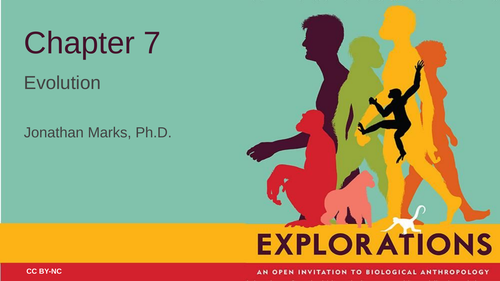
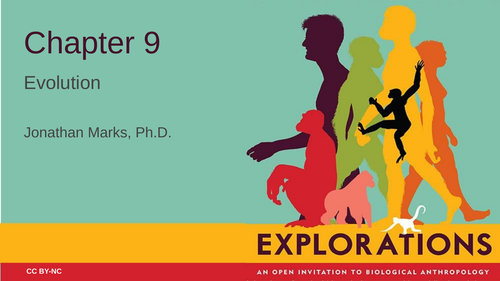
7: 7 -> 9 (152, 43)
